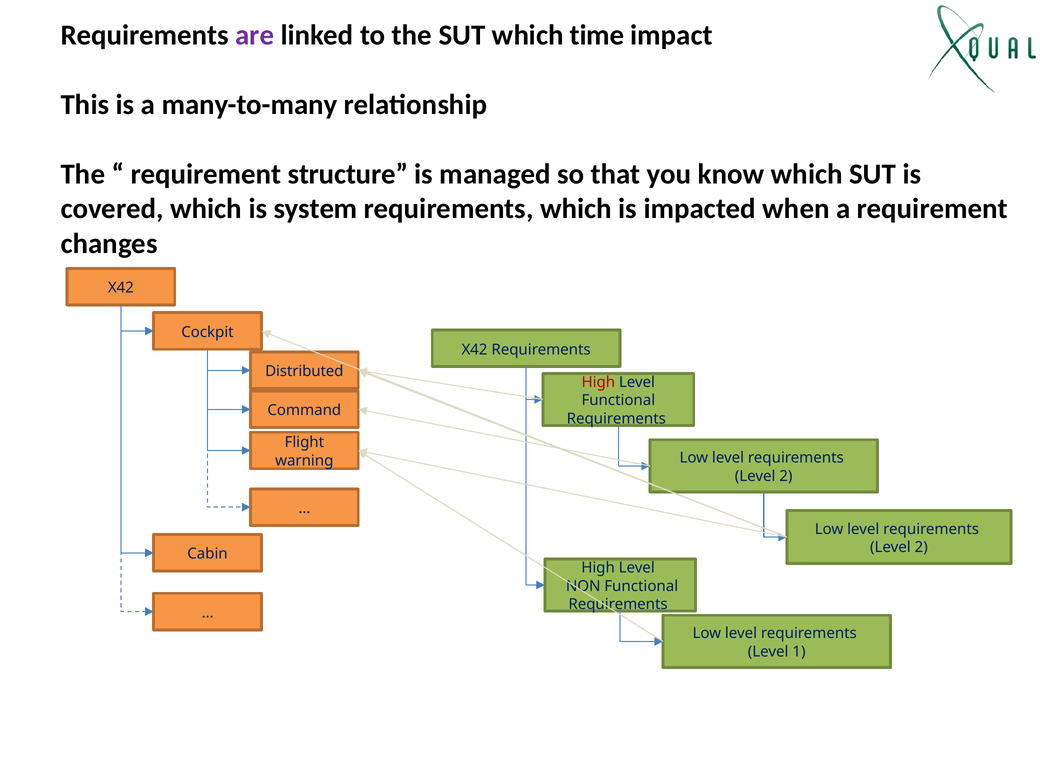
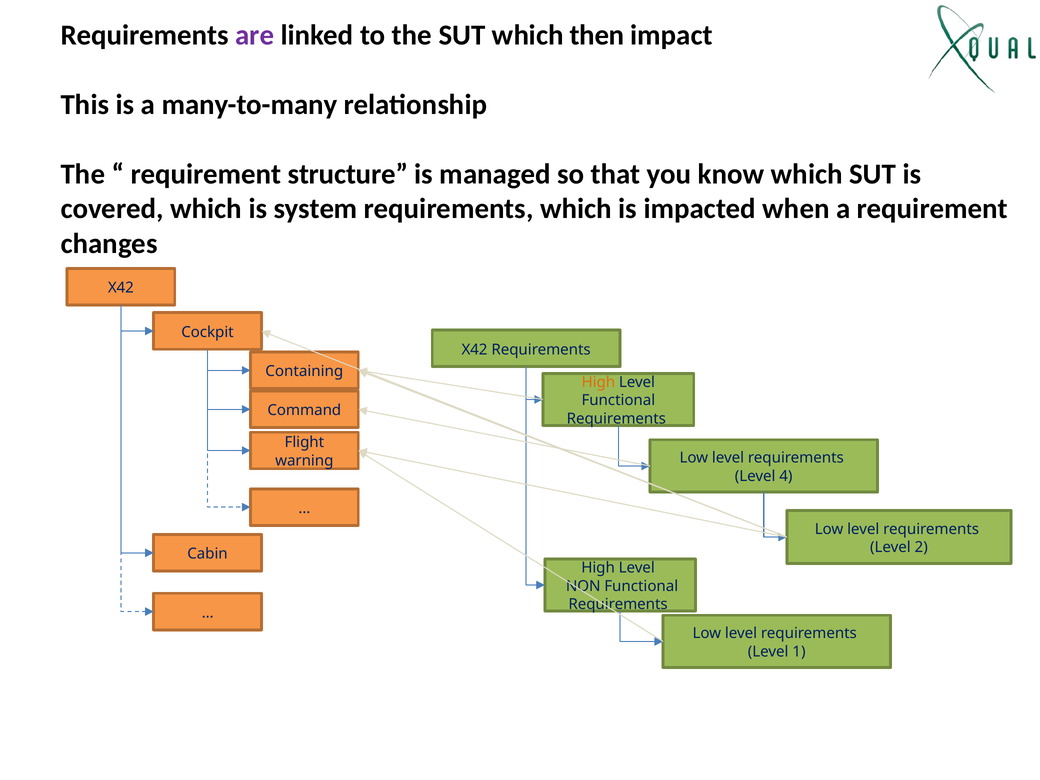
time: time -> then (597, 35)
Distributed: Distributed -> Containing (304, 371)
High colour: red -> orange (598, 382)
2: 2 -> 4 (786, 476)
